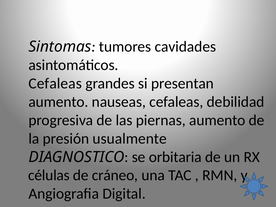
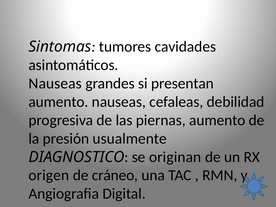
Cefaleas: Cefaleas -> Nauseas (55, 83)
orbitaria: orbitaria -> originan (175, 157)
células: células -> origen (49, 175)
